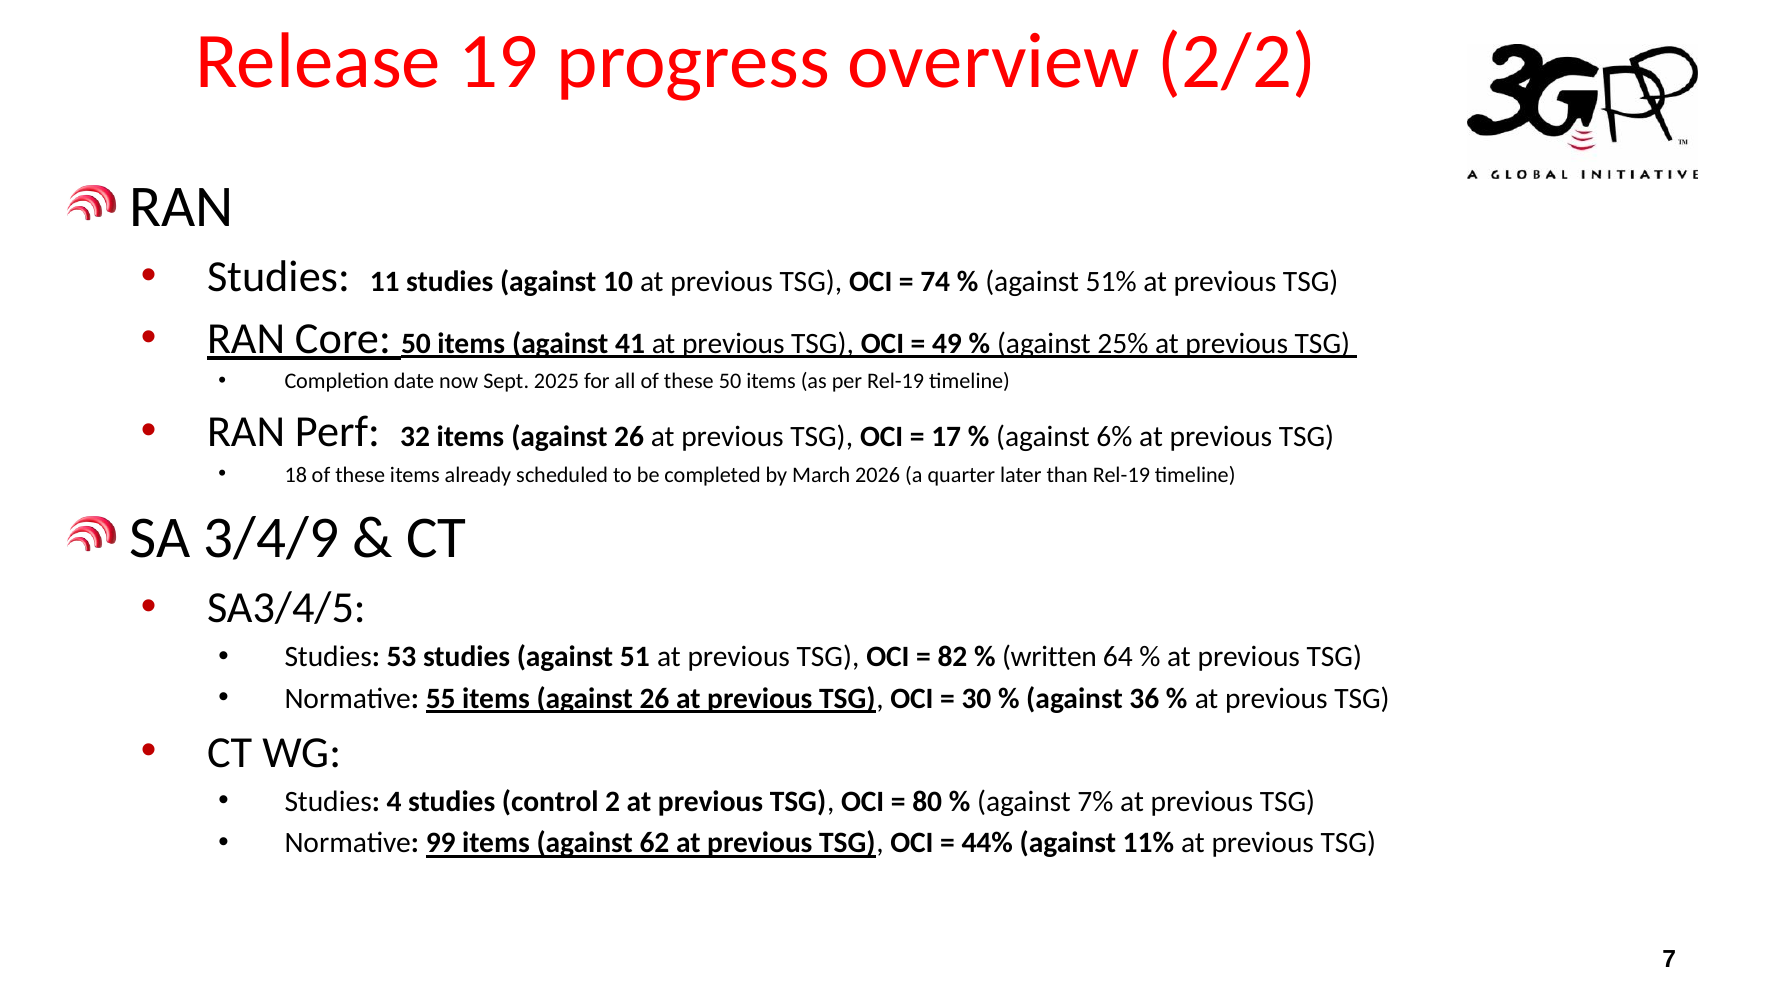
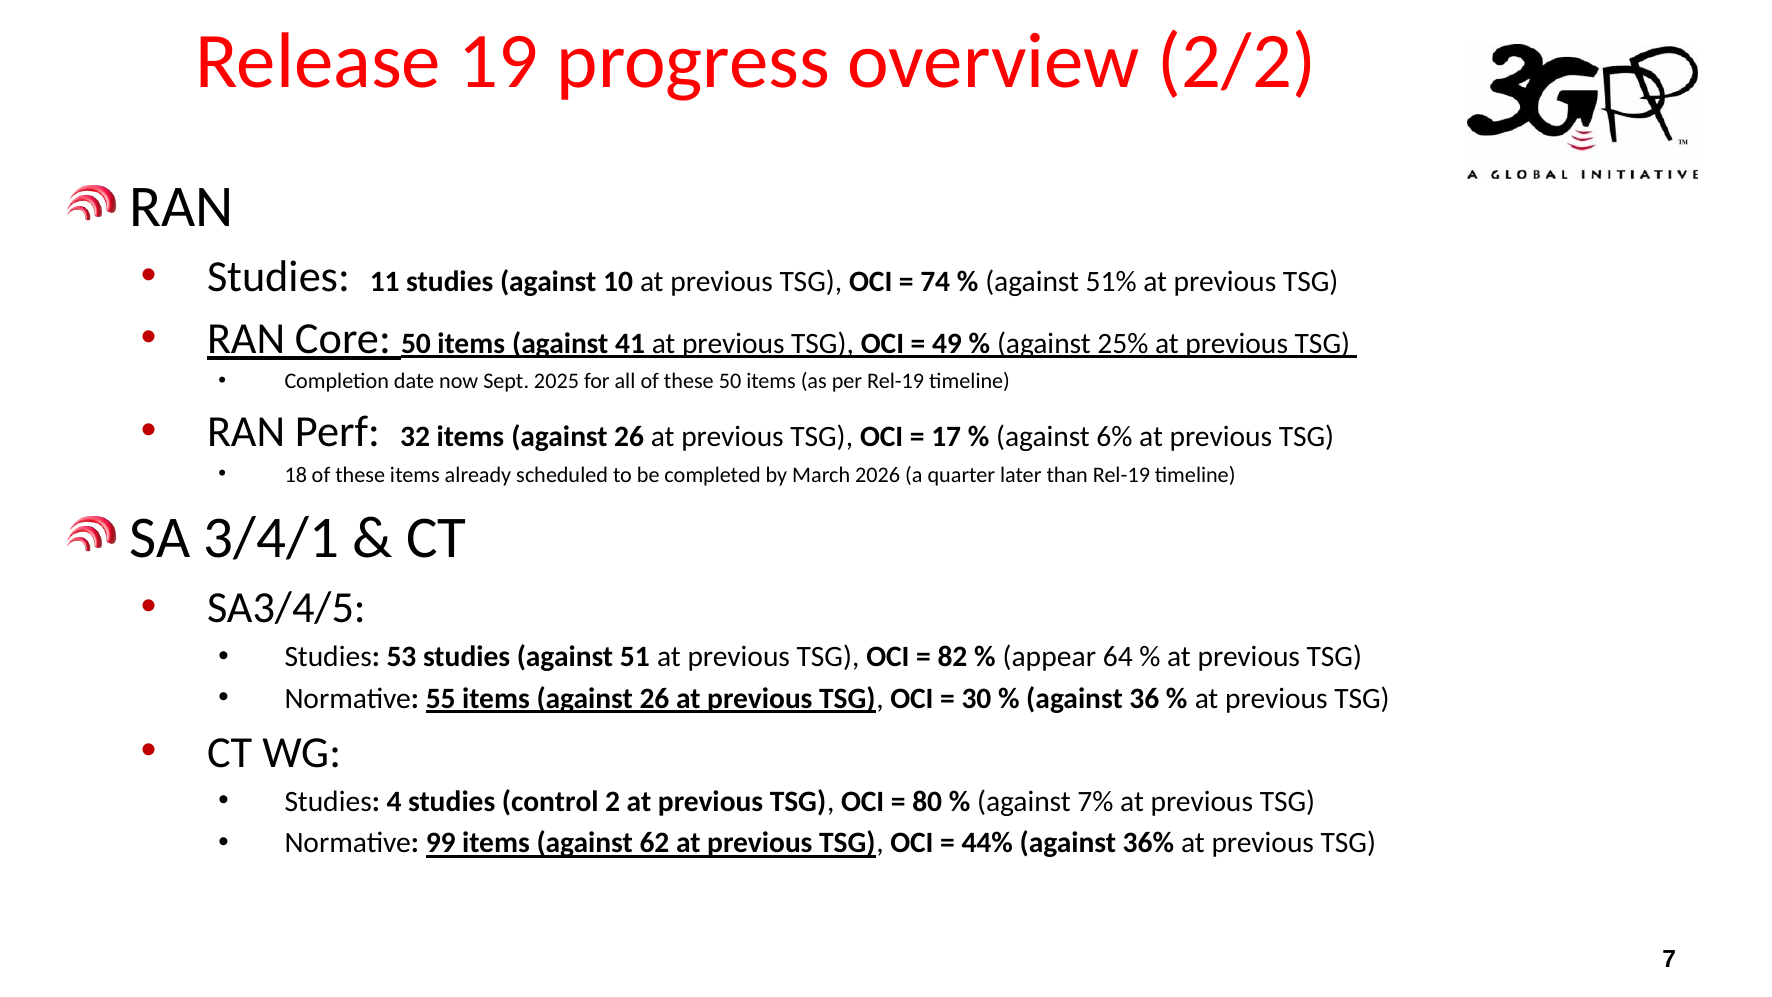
3/4/9: 3/4/9 -> 3/4/1 (272, 538)
written: written -> appear (1049, 657)
11%: 11% -> 36% (1148, 843)
